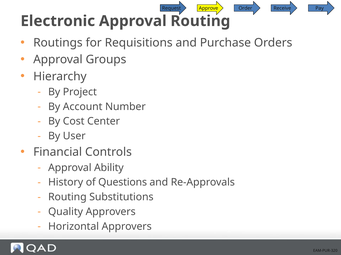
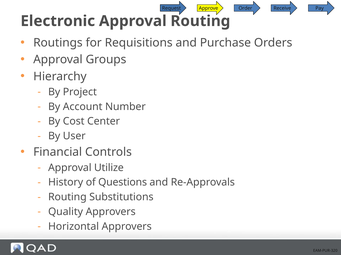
Ability: Ability -> Utilize (109, 168)
